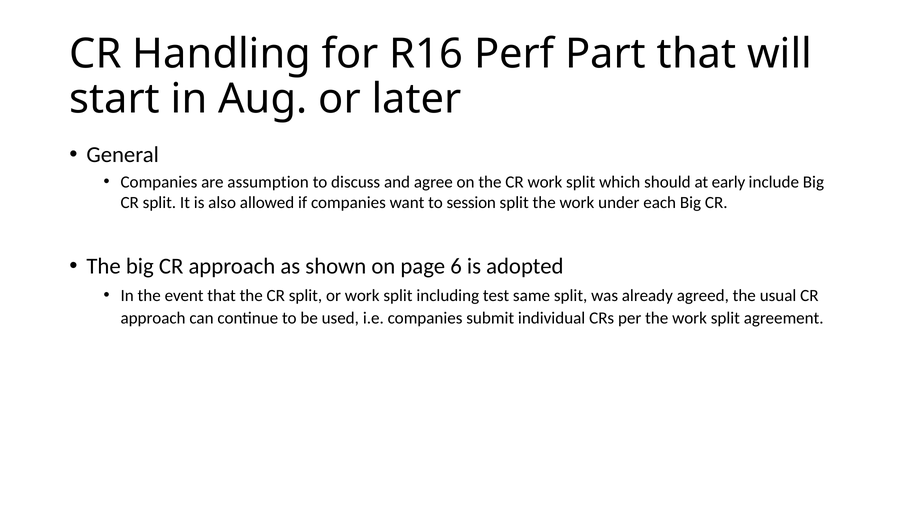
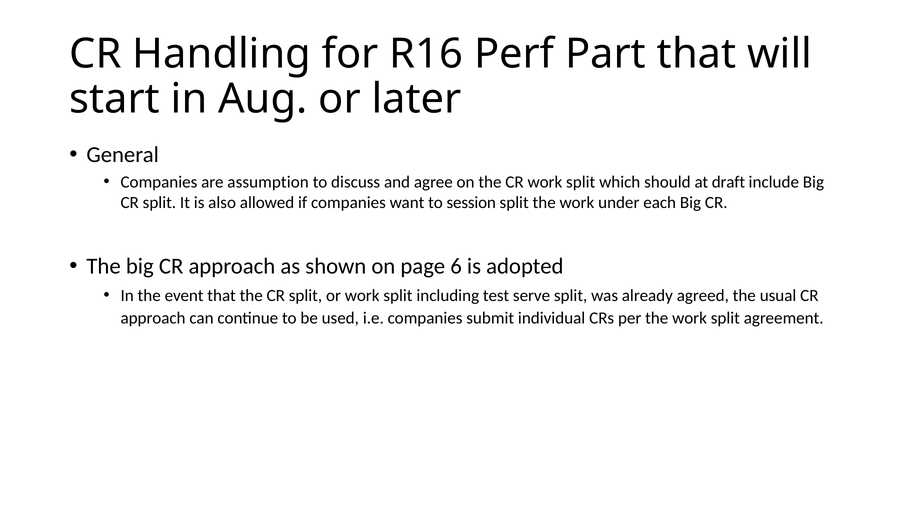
early: early -> draft (728, 182)
same: same -> serve (532, 296)
